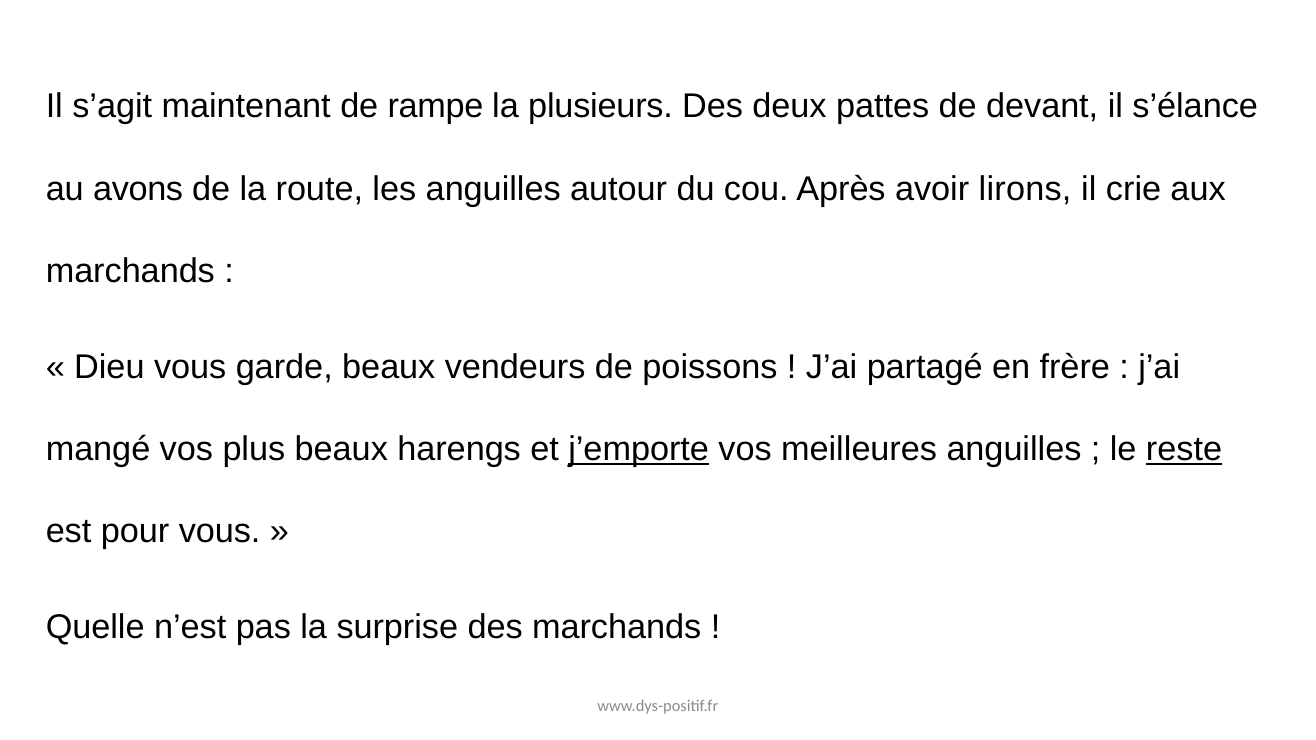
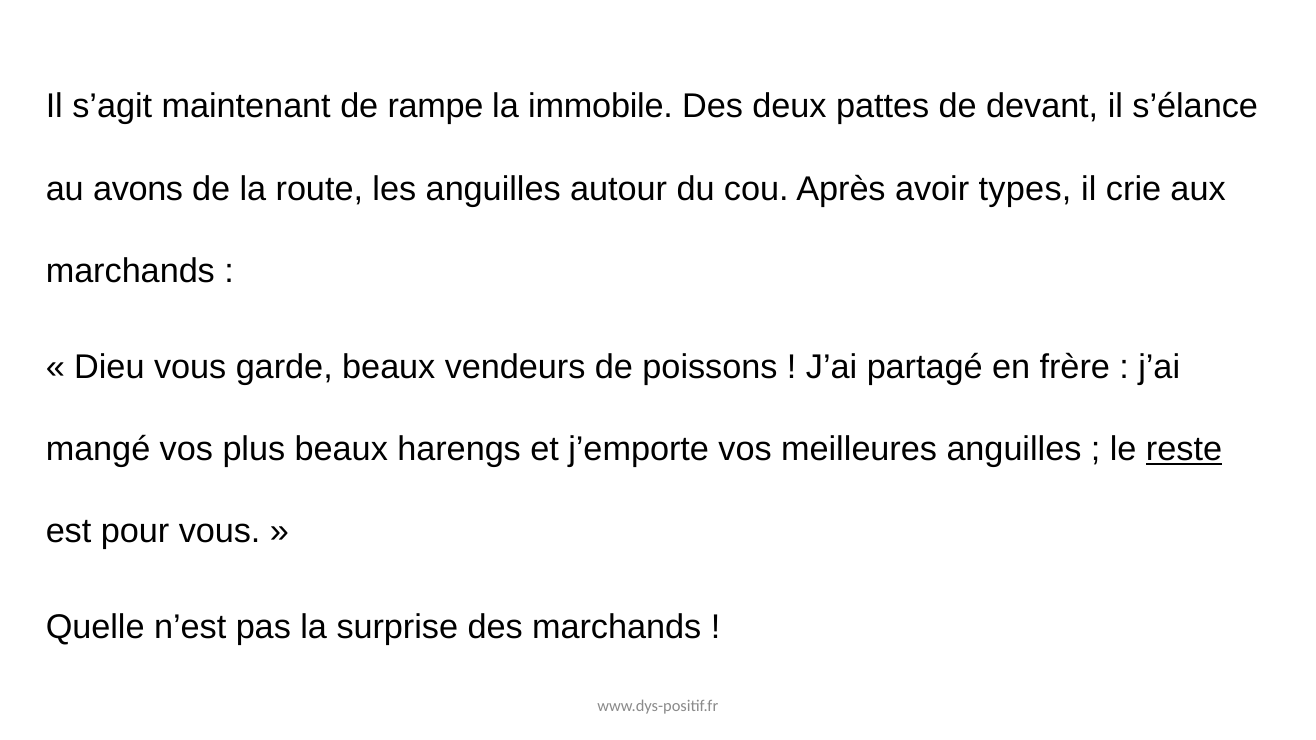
plusieurs: plusieurs -> immobile (601, 107)
lirons: lirons -> types (1025, 189)
j’emporte underline: present -> none (639, 449)
